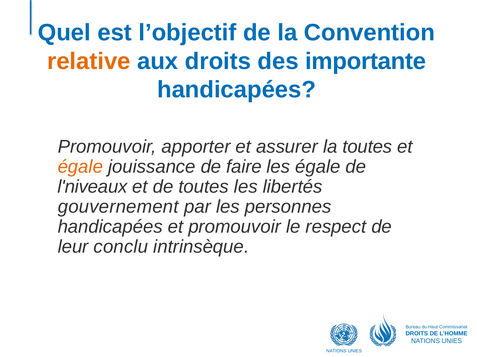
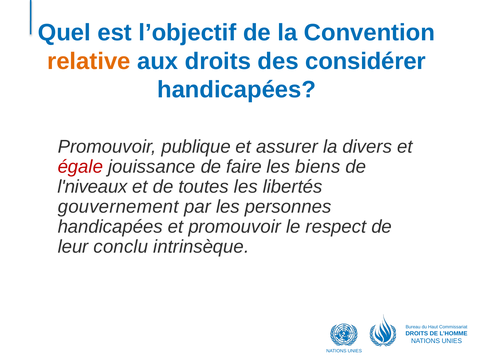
importante: importante -> considérer (366, 61)
apporter: apporter -> publique (196, 147)
la toutes: toutes -> divers (367, 147)
égale colour: orange -> red (80, 167)
les égale: égale -> biens (318, 167)
